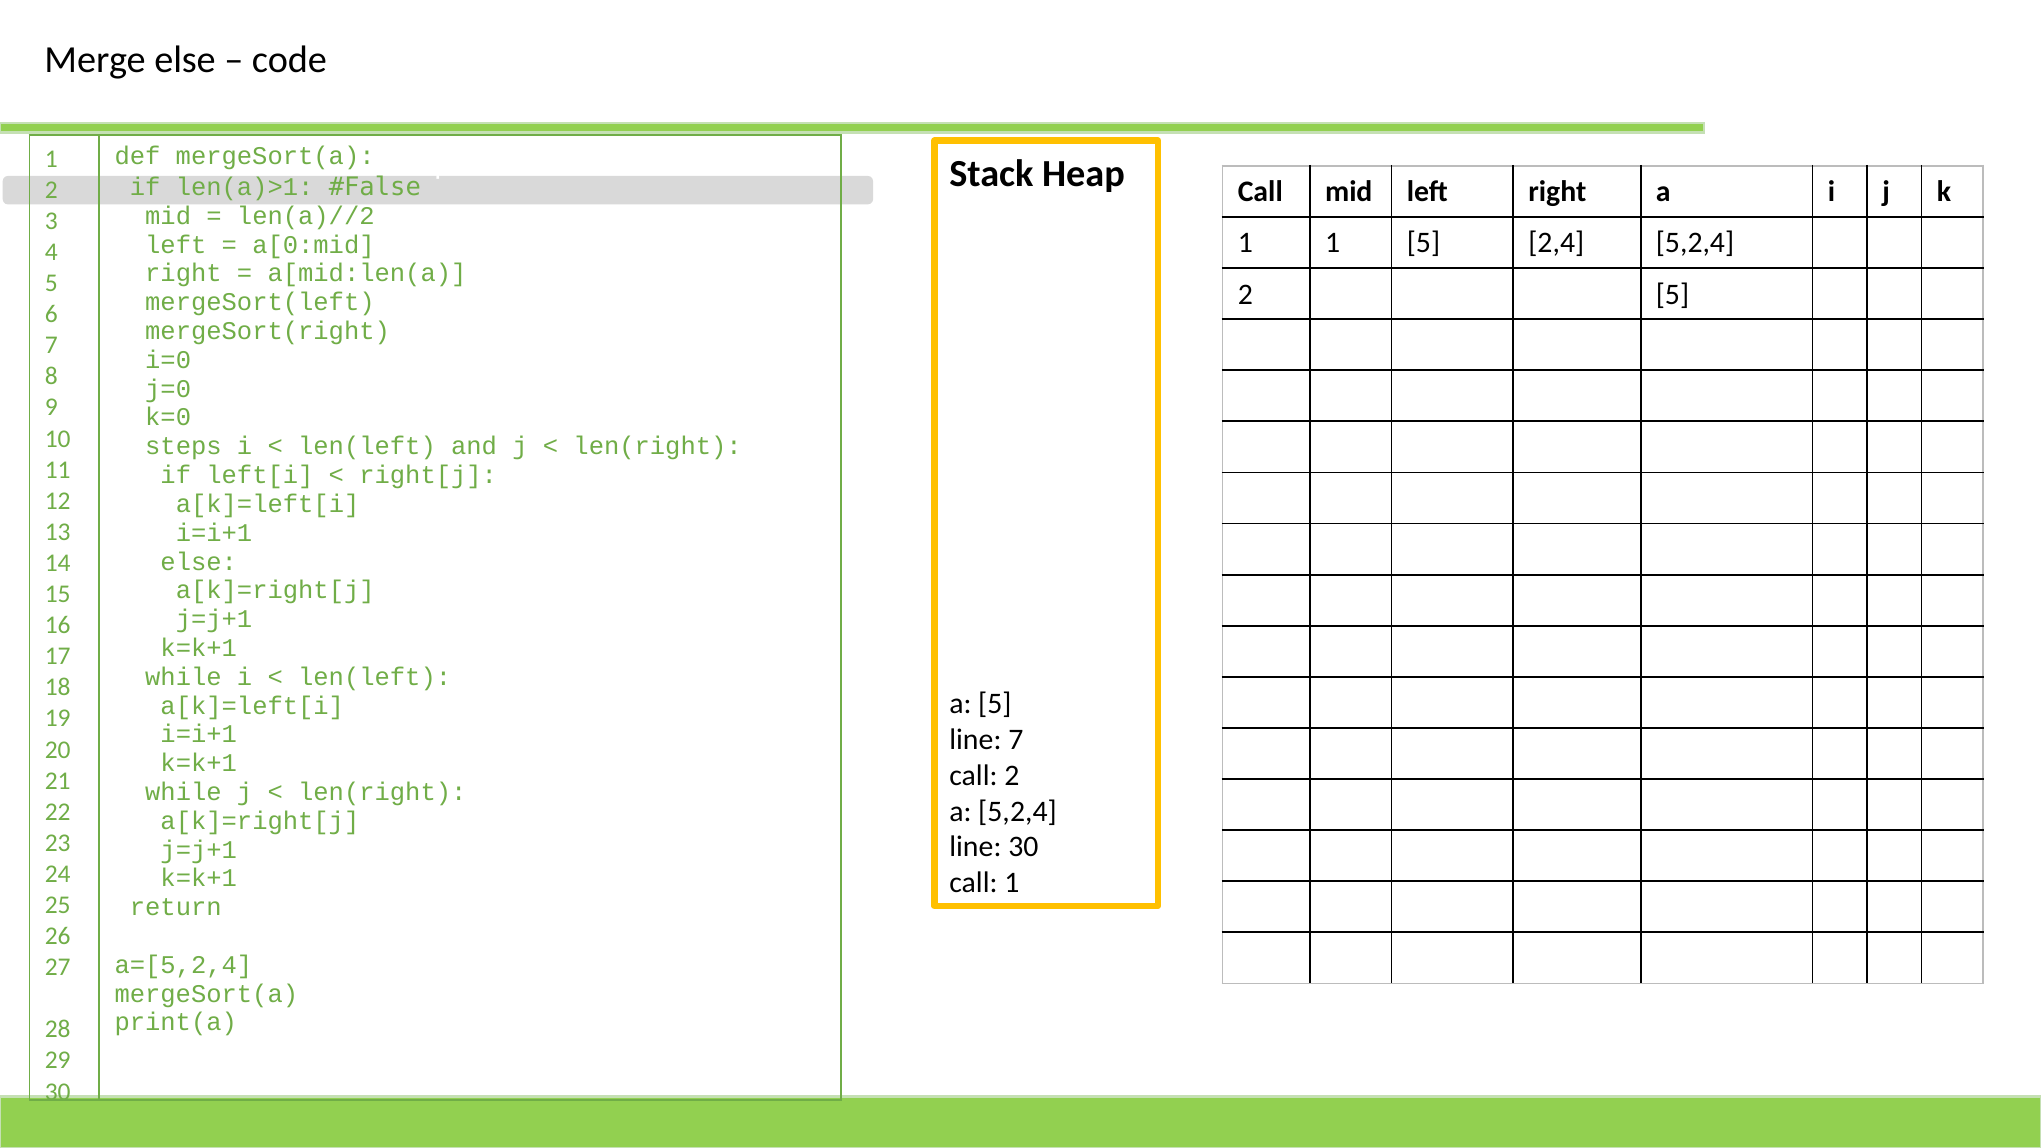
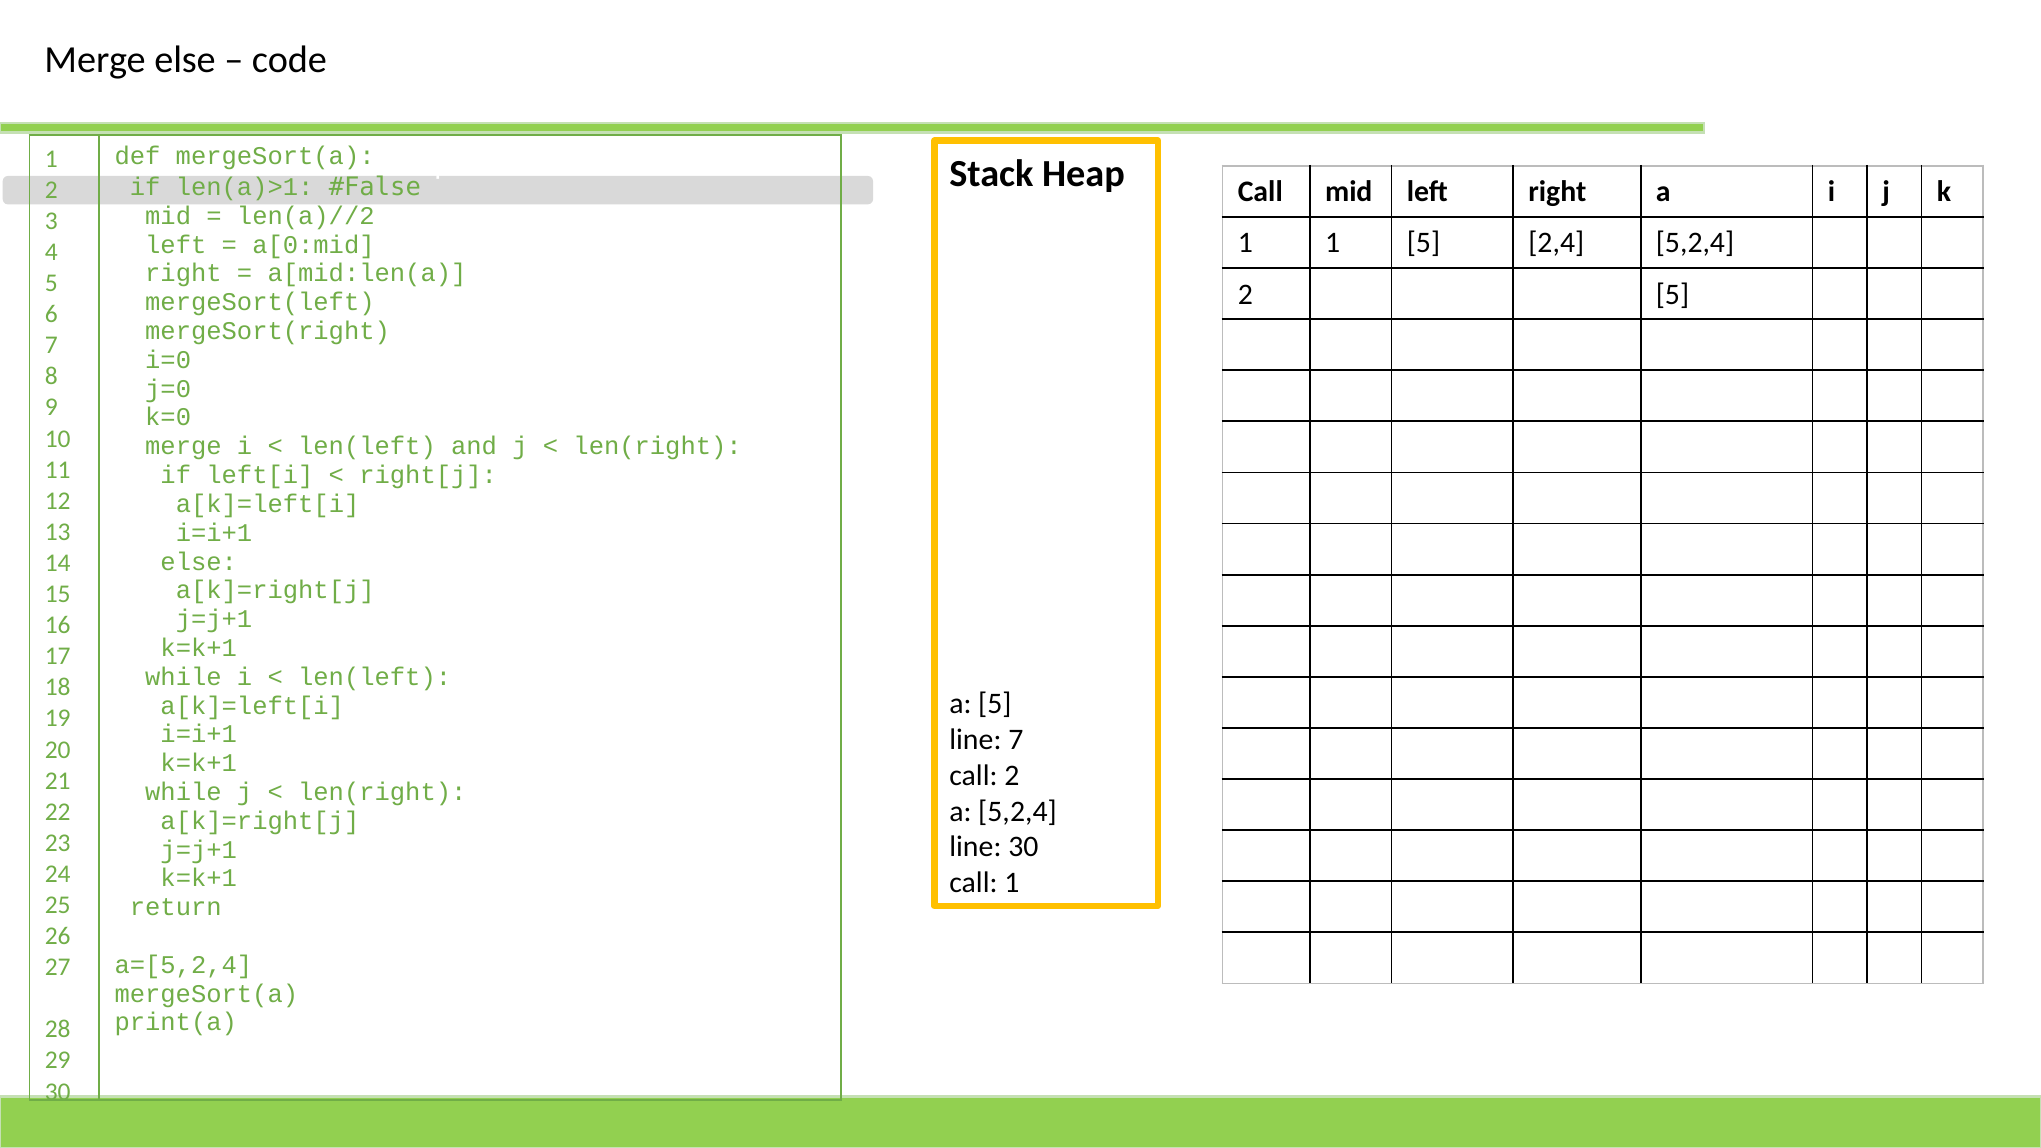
steps: steps -> merge (183, 446)
